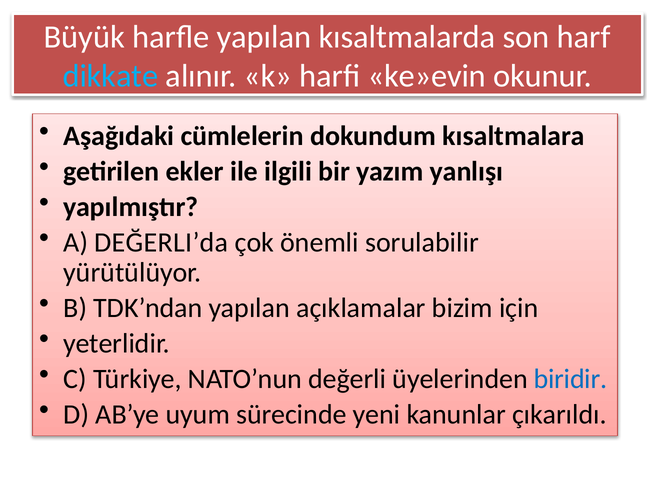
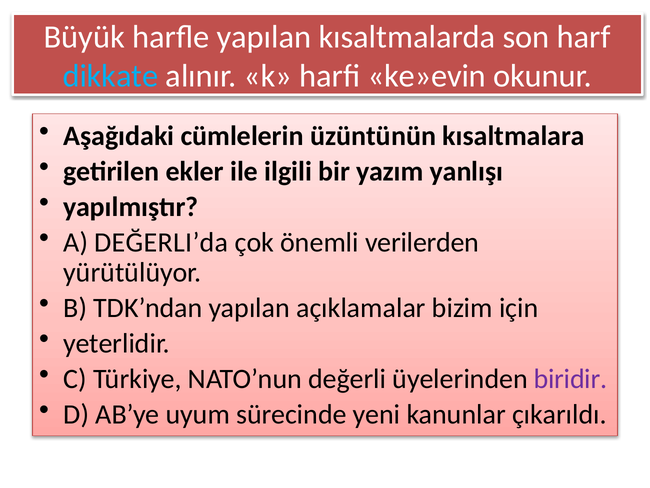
dokundum: dokundum -> üzüntünün (373, 136)
sorulabilir: sorulabilir -> verilerden (422, 242)
biridir colour: blue -> purple (570, 379)
